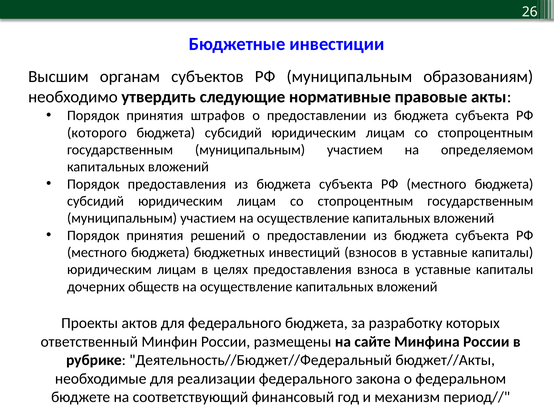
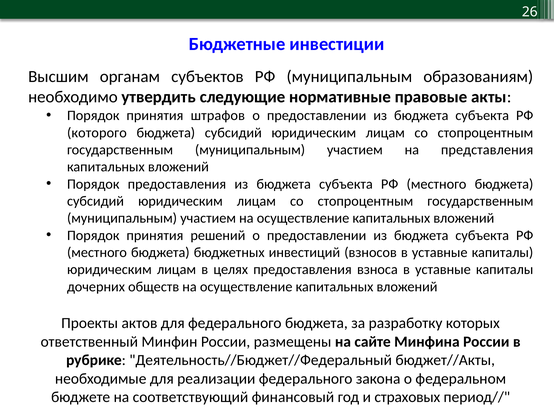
определяемом: определяемом -> представления (487, 150)
механизм: механизм -> страховых (407, 397)
